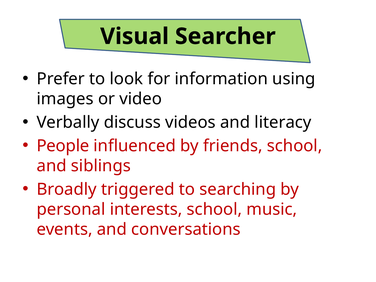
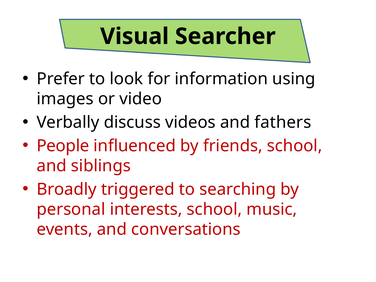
literacy: literacy -> fathers (283, 122)
